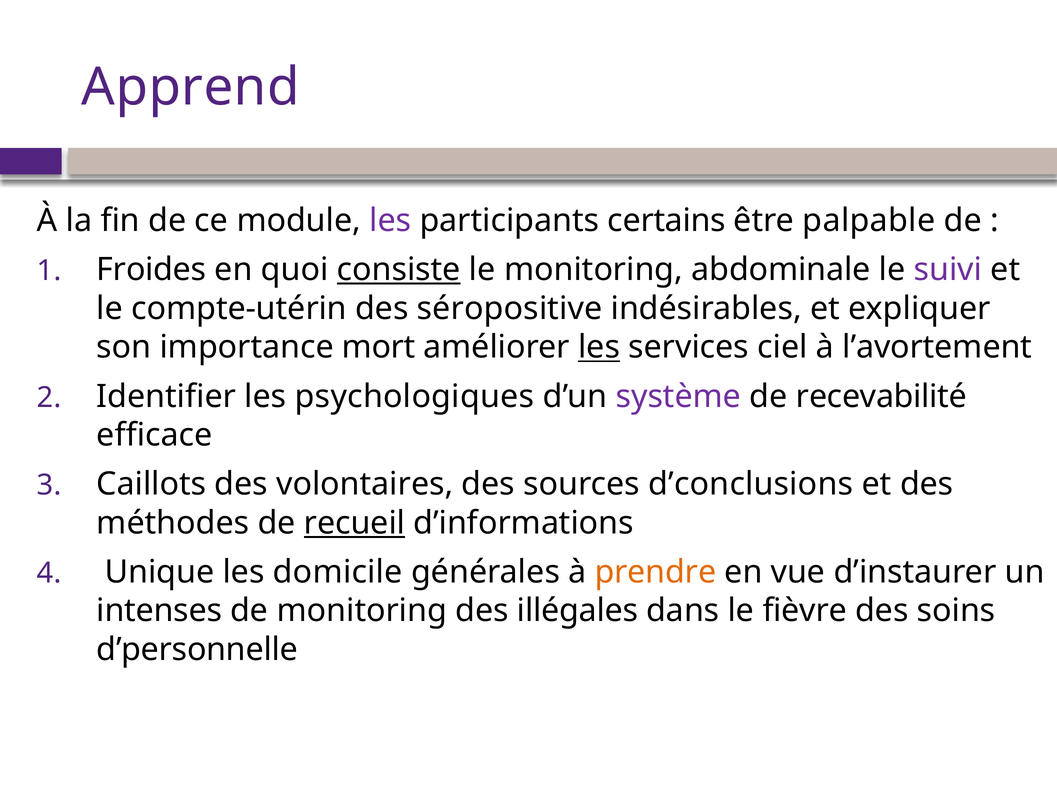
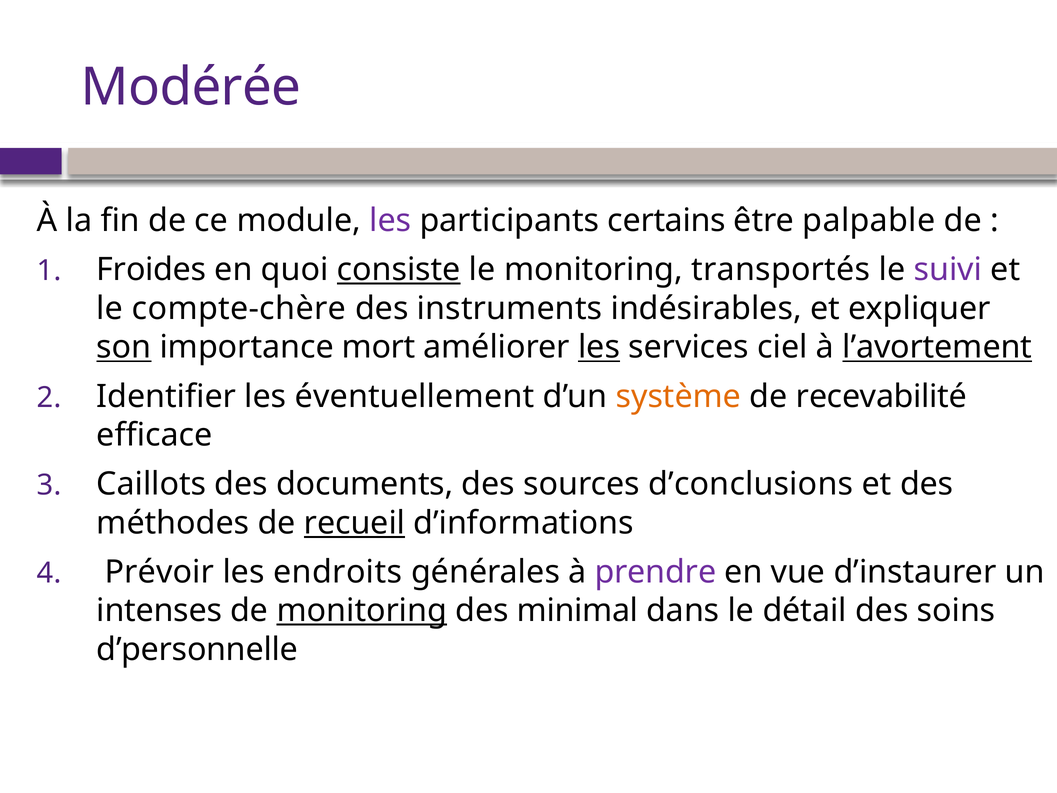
Apprend: Apprend -> Modérée (191, 87)
abdominale: abdominale -> transportés (781, 270)
compte-utérin: compte-utérin -> compte-chère (239, 308)
séropositive: séropositive -> instruments (510, 308)
son underline: none -> present (124, 347)
l’avortement underline: none -> present (937, 347)
psychologiques: psychologiques -> éventuellement (415, 396)
système colour: purple -> orange (678, 396)
volontaires: volontaires -> documents (365, 484)
Unique: Unique -> Prévoir (159, 572)
domicile: domicile -> endroits (338, 572)
prendre colour: orange -> purple (655, 572)
monitoring underline: none -> present (362, 611)
illégales: illégales -> minimal (578, 611)
fièvre: fièvre -> détail (805, 611)
